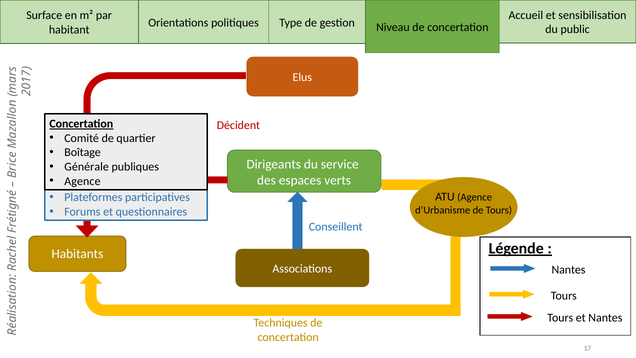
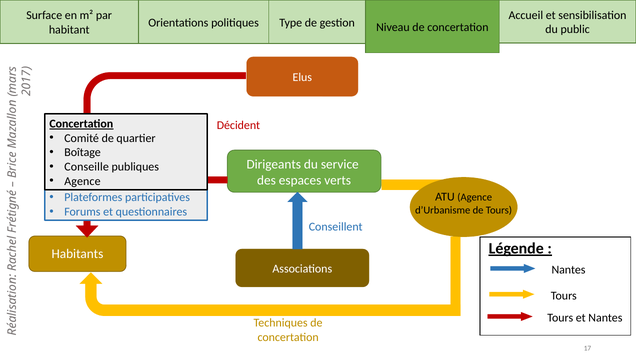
Générale: Générale -> Conseille (87, 167)
